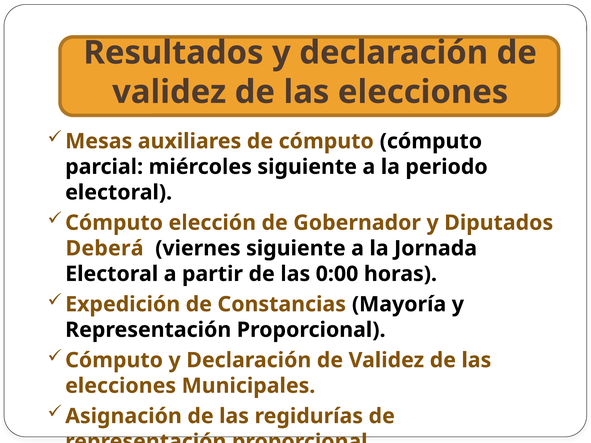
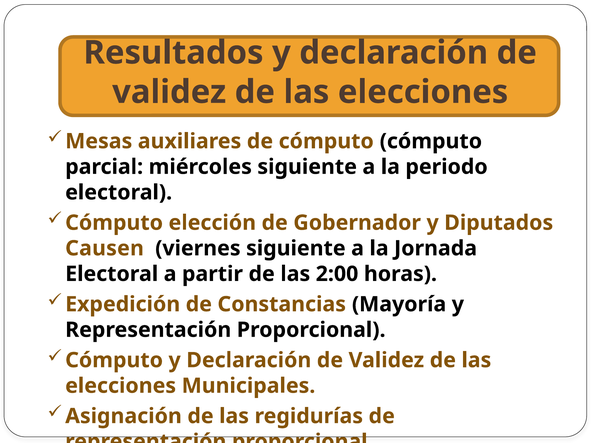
Deberá: Deberá -> Causen (105, 248)
0:00: 0:00 -> 2:00 (337, 274)
